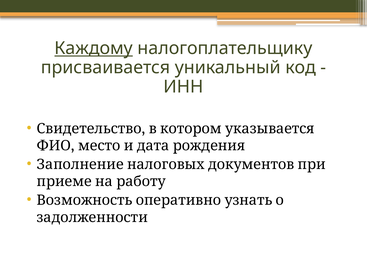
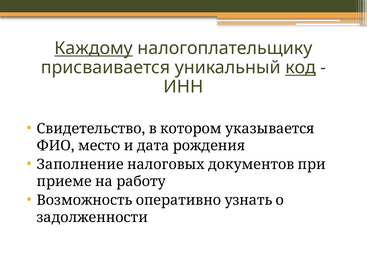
код underline: none -> present (301, 68)
